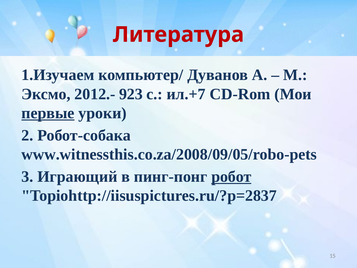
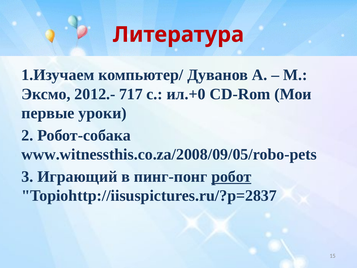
923: 923 -> 717 (131, 94)
ил.+7: ил.+7 -> ил.+0 (186, 94)
первые underline: present -> none (48, 113)
